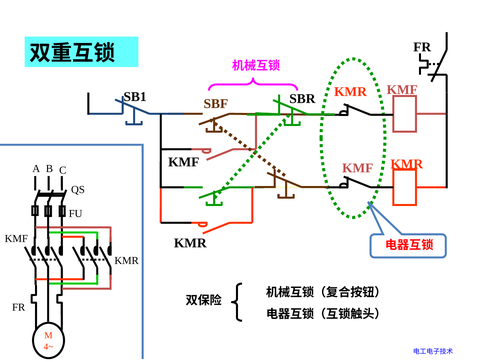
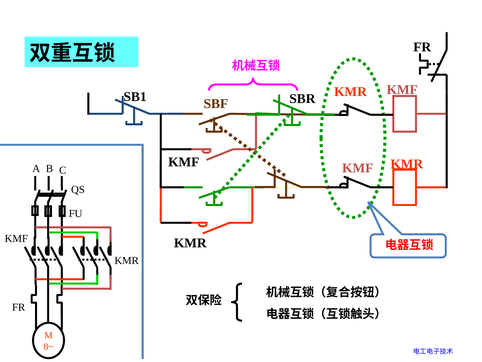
4~: 4~ -> 8~ (49, 346)
